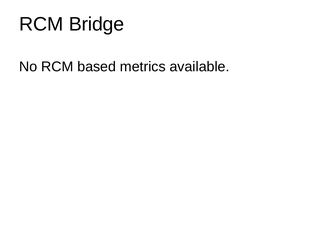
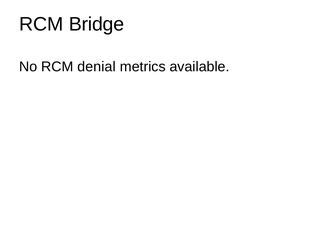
based: based -> denial (97, 67)
